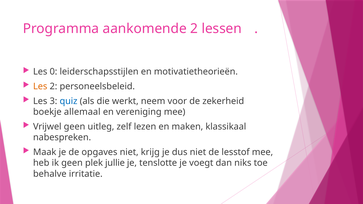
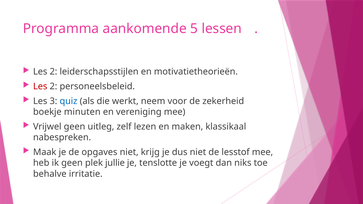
aankomende 2: 2 -> 5 (194, 29)
0: 0 -> 2 (53, 72)
Les colour: orange -> red (40, 86)
allemaal: allemaal -> minuten (82, 112)
